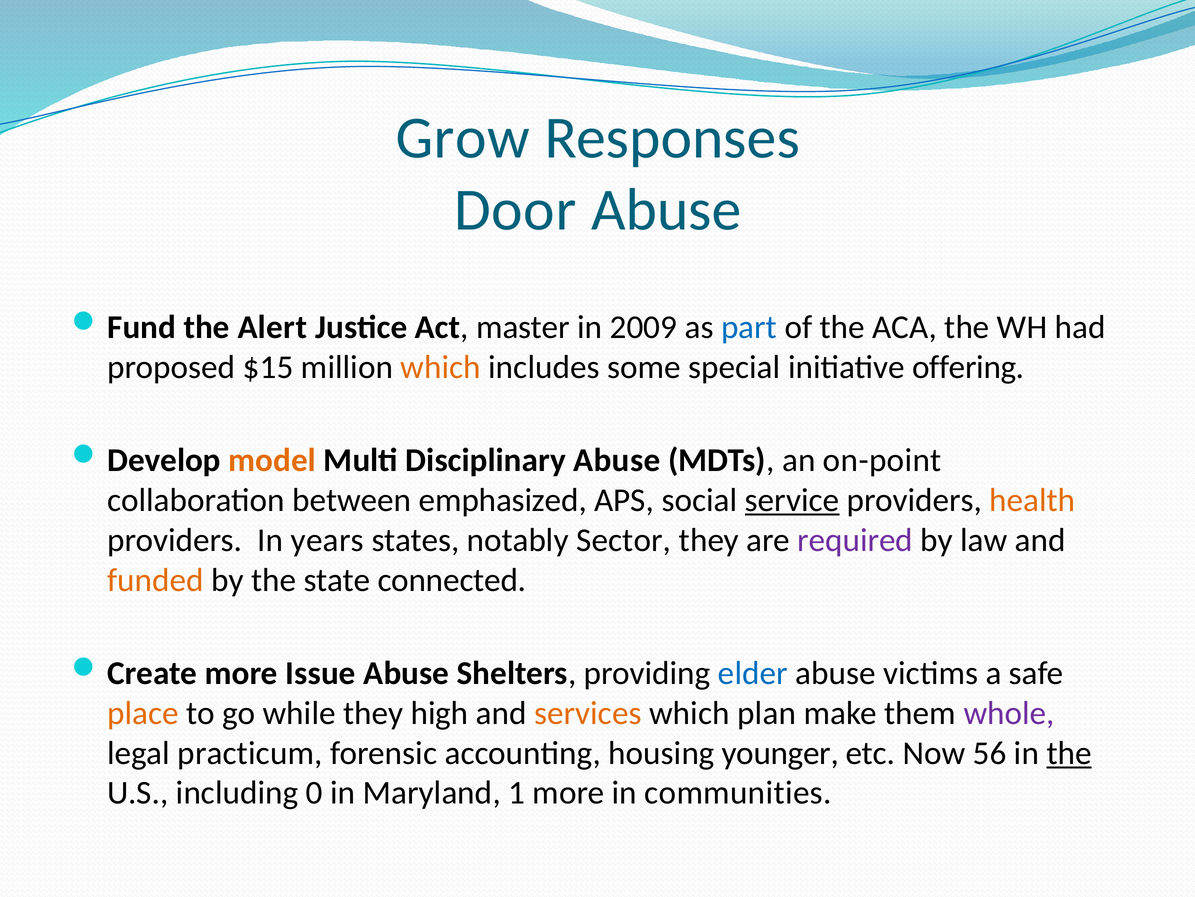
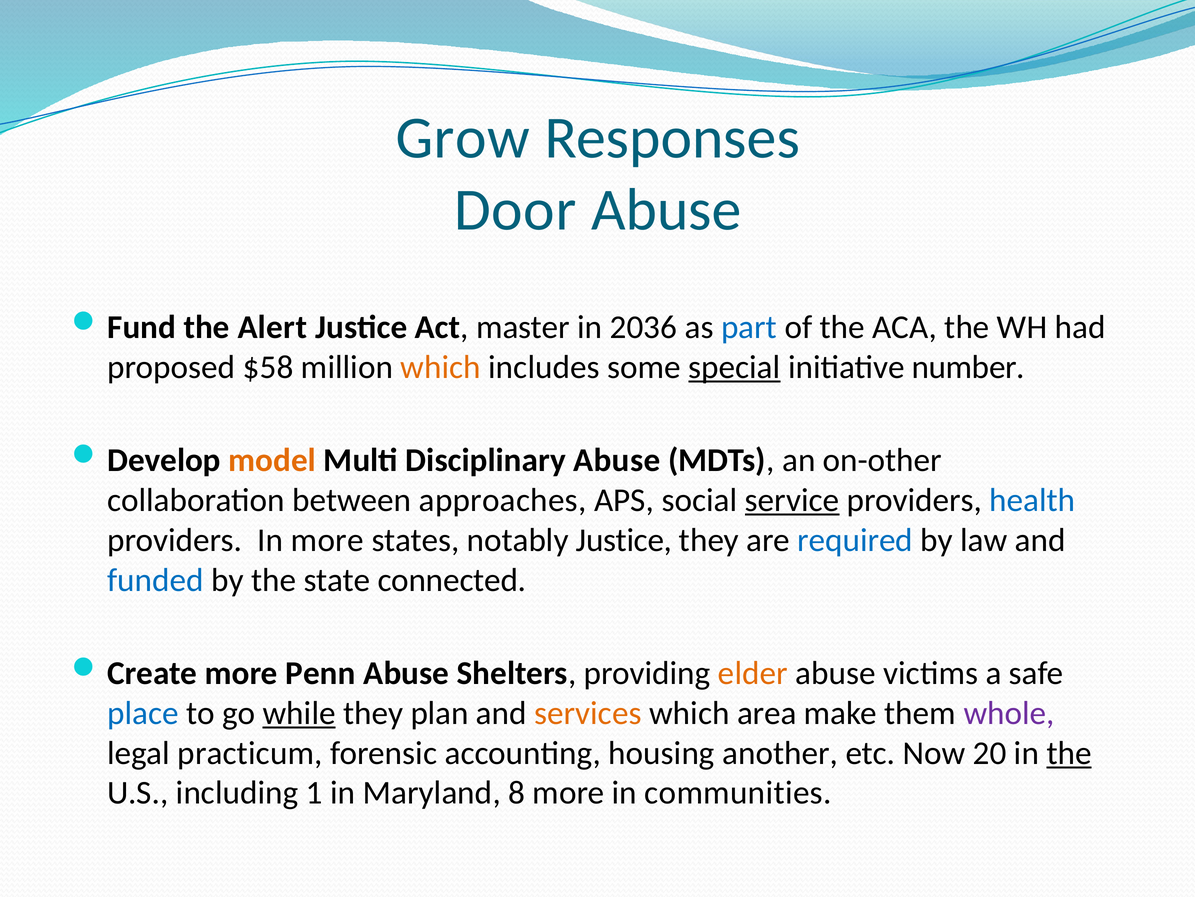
2009: 2009 -> 2036 (643, 327)
$15: $15 -> $58 (268, 367)
special underline: none -> present (734, 367)
offering: offering -> number (968, 367)
on-point: on-point -> on-other (882, 460)
emphasized: emphasized -> approaches (503, 500)
health colour: orange -> blue (1032, 500)
In years: years -> more (327, 540)
notably Sector: Sector -> Justice (624, 540)
required colour: purple -> blue (855, 540)
funded colour: orange -> blue (156, 580)
Issue: Issue -> Penn (320, 673)
elder colour: blue -> orange (753, 673)
place colour: orange -> blue (143, 713)
while underline: none -> present (299, 713)
high: high -> plan (440, 713)
plan: plan -> area (767, 713)
younger: younger -> another (780, 752)
56: 56 -> 20 (990, 752)
0: 0 -> 1 (314, 792)
1: 1 -> 8 (517, 792)
